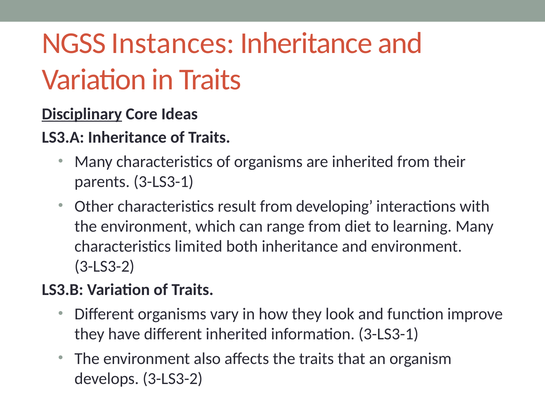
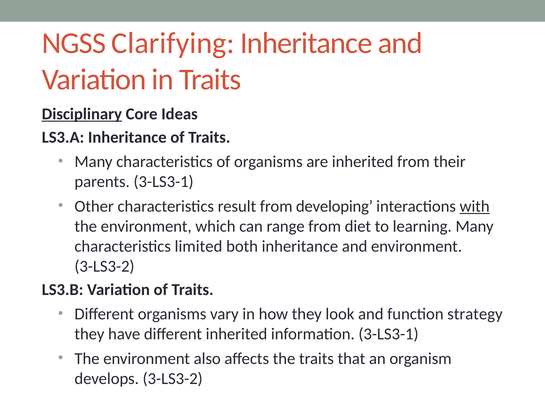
Instances: Instances -> Clarifying (173, 43)
with underline: none -> present (475, 206)
improve: improve -> strategy (475, 314)
